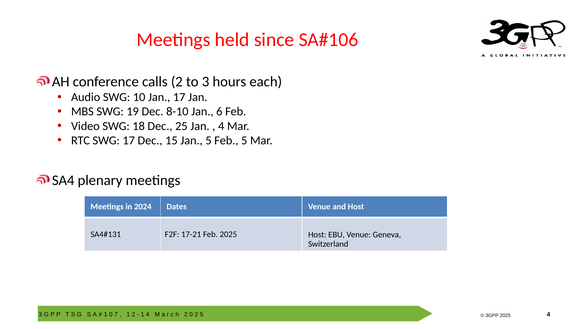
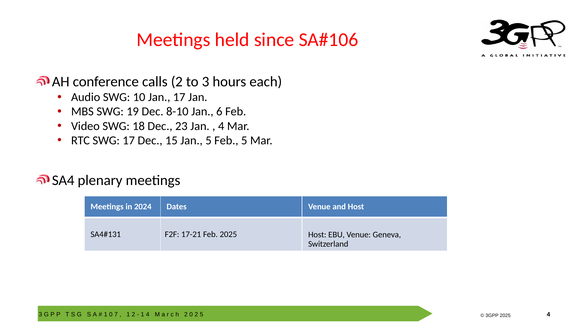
25: 25 -> 23 (181, 126)
